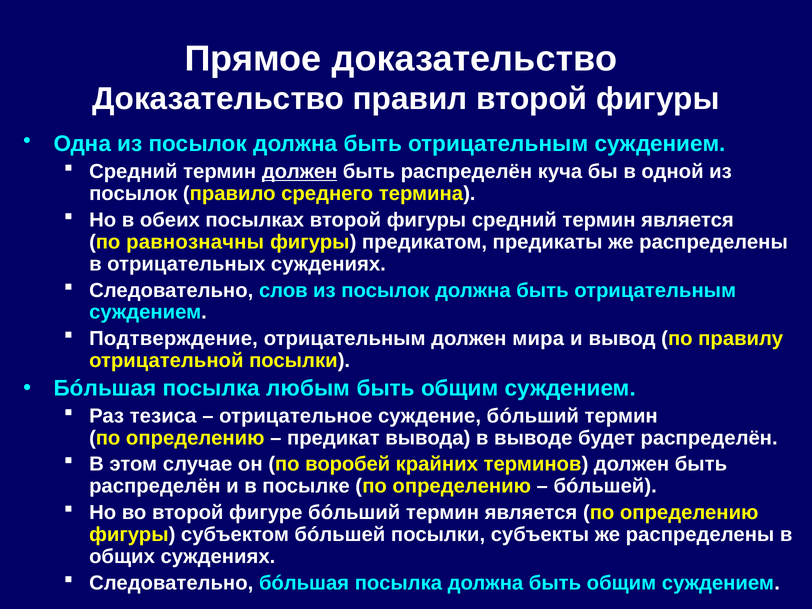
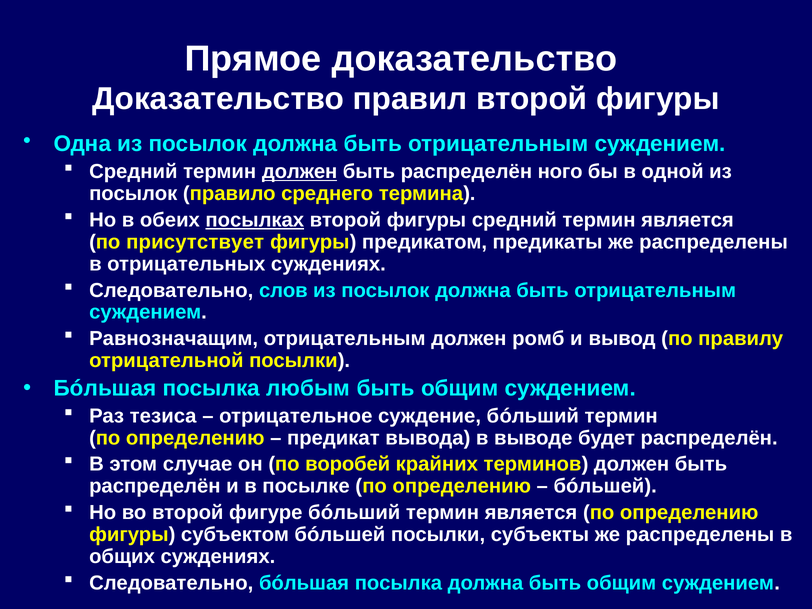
куча: куча -> ного (560, 172)
посылках underline: none -> present (255, 220)
равнозначны: равнозначны -> присутствует (195, 242)
Подтверждение: Подтверждение -> Равнозначащим (174, 339)
мира: мира -> ромб (538, 339)
